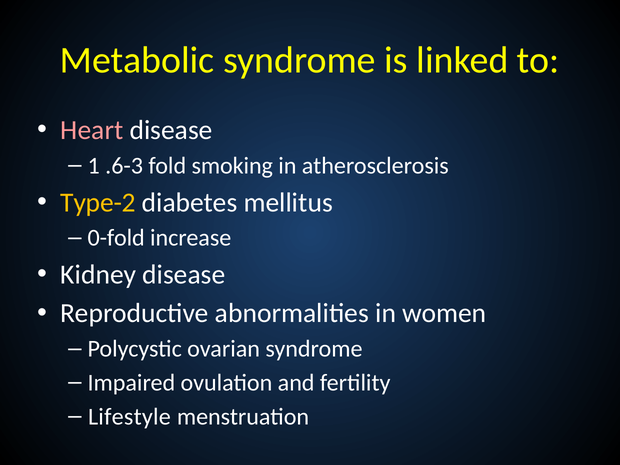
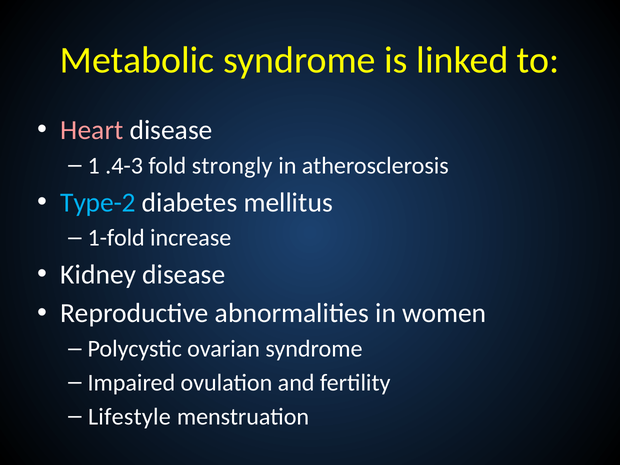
.6-3: .6-3 -> .4-3 (124, 166)
smoking: smoking -> strongly (232, 166)
Type-2 colour: yellow -> light blue (98, 202)
0-fold: 0-fold -> 1-fold (116, 238)
